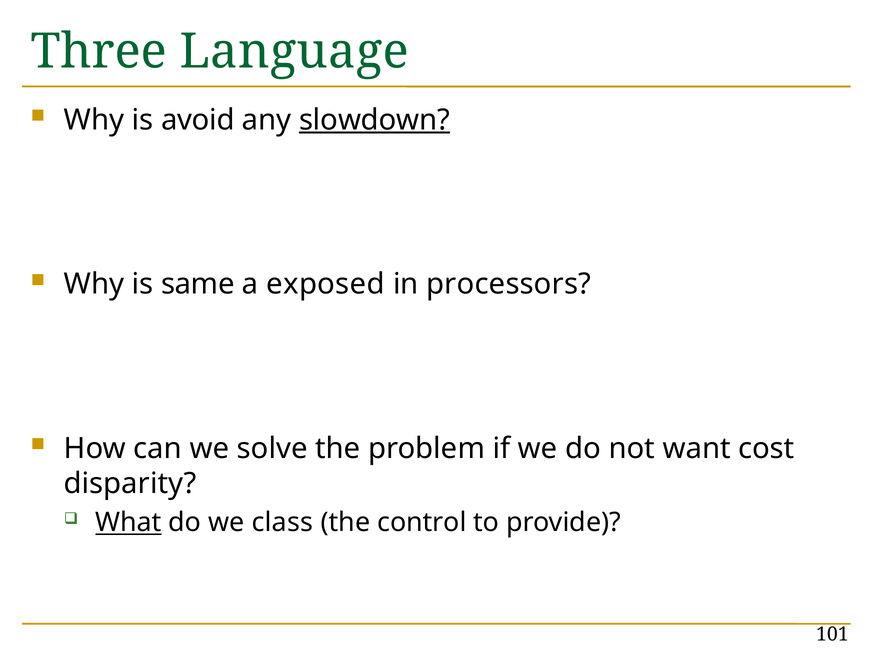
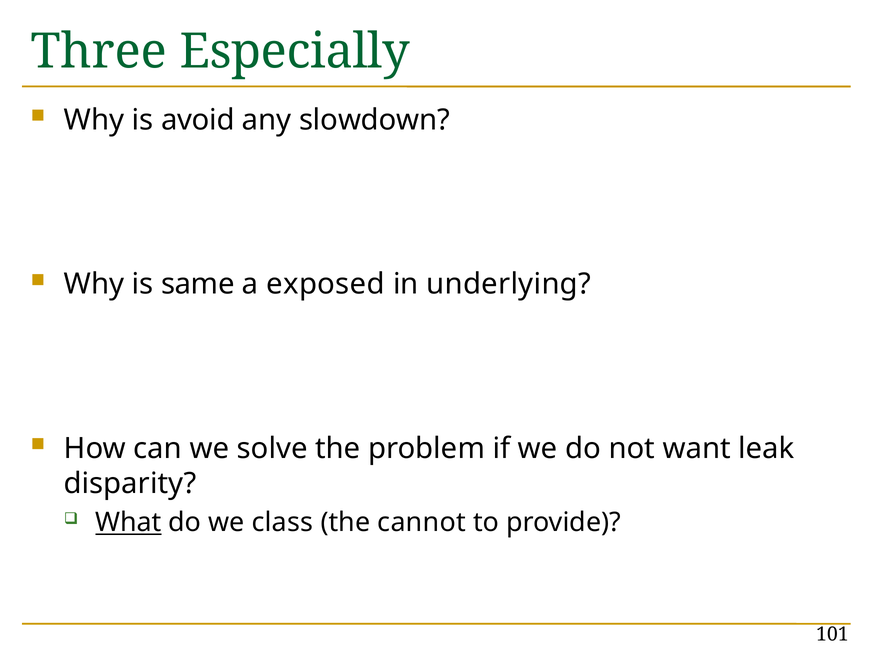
Language: Language -> Especially (295, 52)
slowdown underline: present -> none (375, 120)
processors: processors -> underlying (509, 284)
cost: cost -> leak (766, 448)
control: control -> cannot (422, 523)
